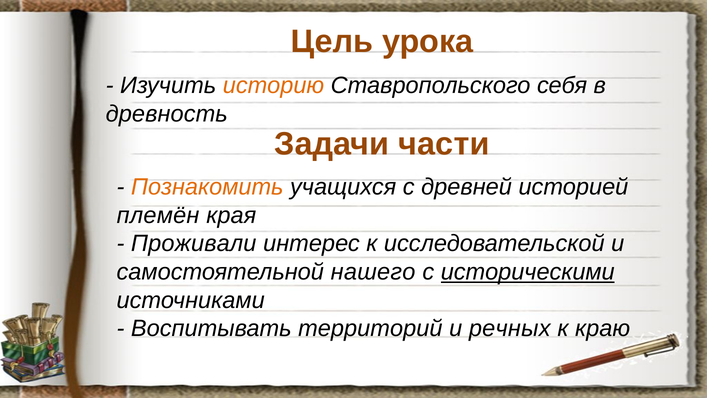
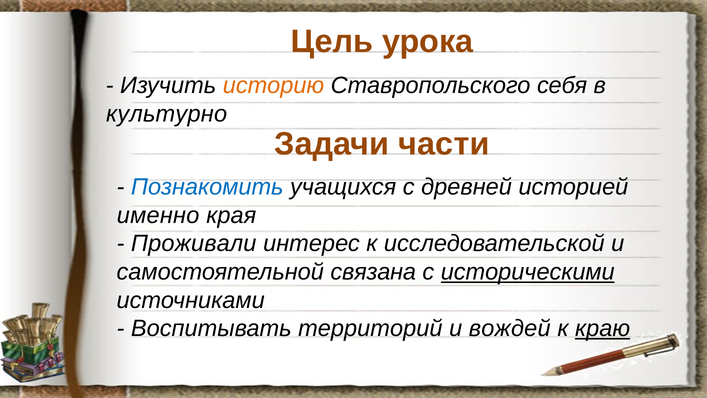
древность: древность -> культурно (167, 114)
Познакомить colour: orange -> blue (207, 187)
племён: племён -> именно (158, 215)
нашего: нашего -> связана (373, 272)
речных: речных -> вождей (510, 328)
краю underline: none -> present (603, 328)
